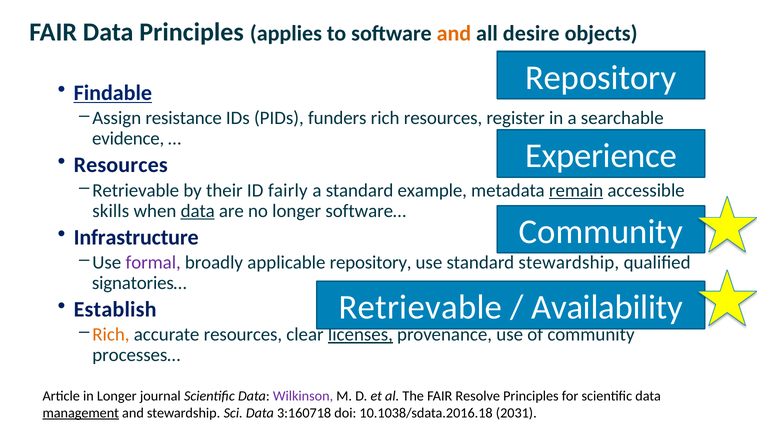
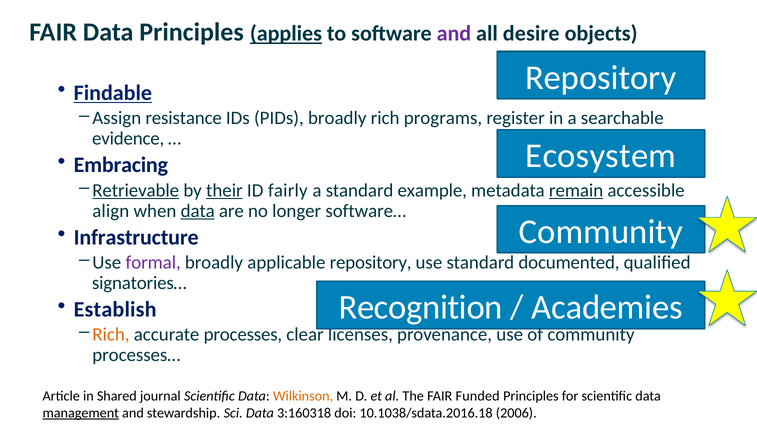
applies underline: none -> present (286, 34)
and colour: orange -> purple (454, 34)
PIDs funders: funders -> broadly (337, 118)
rich resources: resources -> programs (443, 118)
Experience: Experience -> Ecosystem (601, 156)
Resources: Resources -> Embracing (121, 165)
Retrievable underline: none -> present (136, 190)
their underline: none -> present (224, 190)
skills: skills -> align (111, 211)
standard stewardship: stewardship -> documented (569, 262)
Retrievable: Retrievable -> Recognition (421, 307)
Availability: Availability -> Academies (607, 307)
accurate resources: resources -> processes (243, 334)
licenses underline: present -> none (360, 334)
in Longer: Longer -> Shared (117, 396)
Wilkinson colour: purple -> orange (303, 396)
Resolve: Resolve -> Funded (478, 396)
3:160718: 3:160718 -> 3:160318 (304, 413)
2031: 2031 -> 2006 (516, 413)
